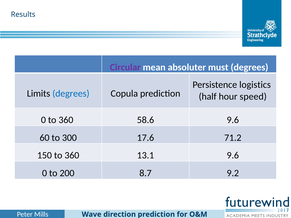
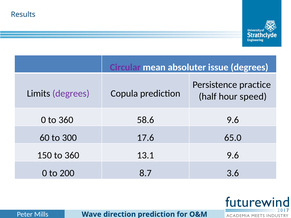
must: must -> issue (218, 67)
logistics: logistics -> practice (255, 85)
degrees colour: blue -> purple (71, 94)
71.2: 71.2 -> 65.0 (233, 138)
9.2: 9.2 -> 3.6 (233, 173)
